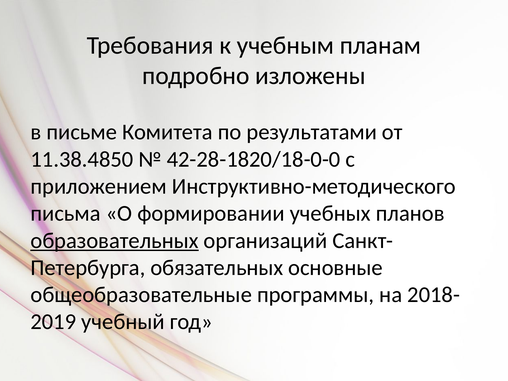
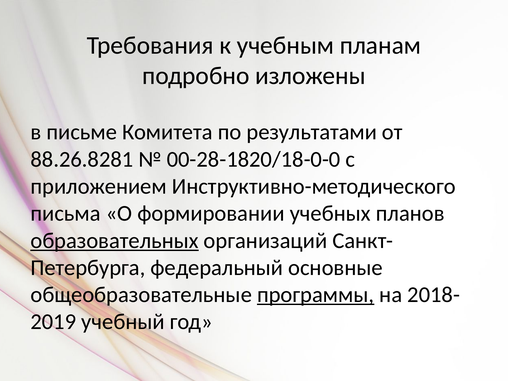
11.38.4850: 11.38.4850 -> 88.26.8281 (82, 159)
42-28-1820/18-0-0: 42-28-1820/18-0-0 -> 00-28-1820/18-0-0 (254, 159)
обязательных: обязательных -> федеральный (217, 268)
программы underline: none -> present (316, 295)
